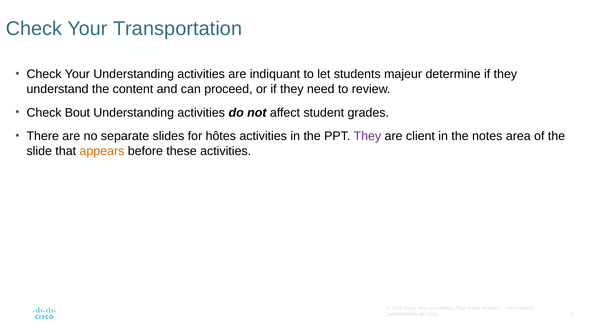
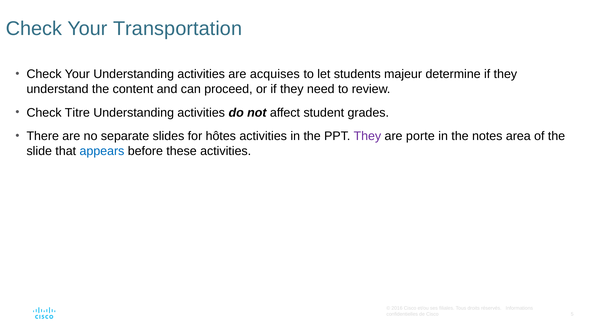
indiquant: indiquant -> acquises (275, 74)
Bout: Bout -> Titre (77, 113)
client: client -> porte (420, 136)
appears colour: orange -> blue (102, 151)
